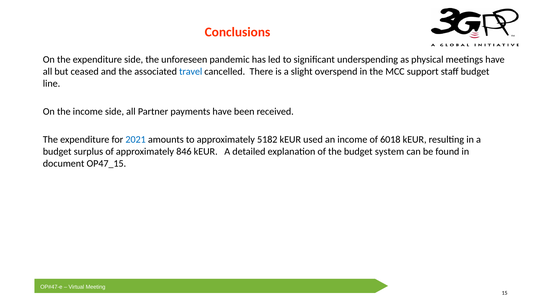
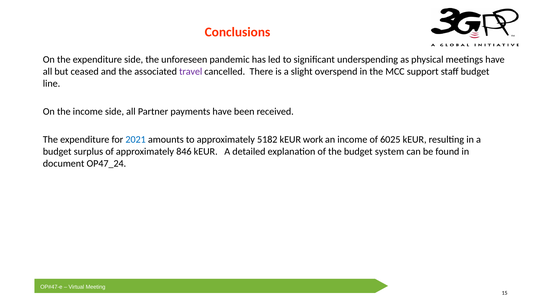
travel colour: blue -> purple (191, 72)
used: used -> work (313, 140)
6018: 6018 -> 6025 (390, 140)
OP47_15: OP47_15 -> OP47_24 (106, 164)
